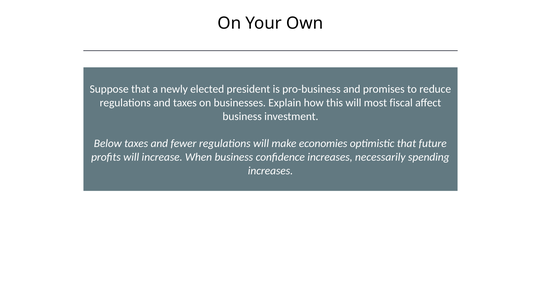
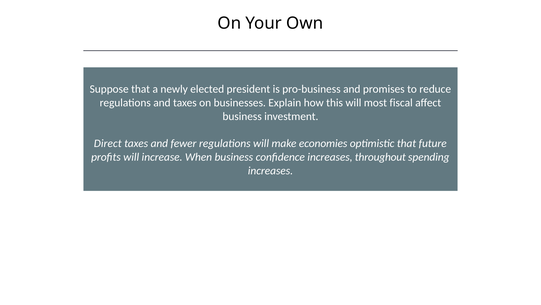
Below: Below -> Direct (108, 143)
necessarily: necessarily -> throughout (380, 157)
